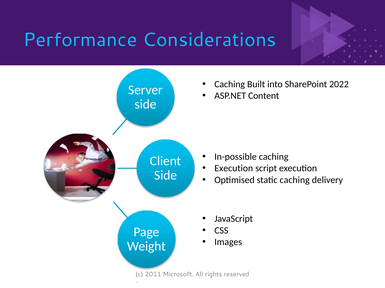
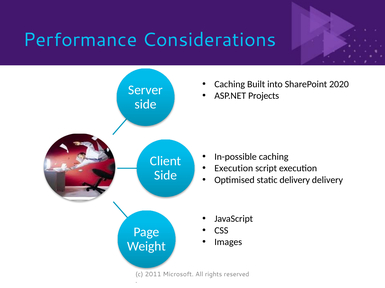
2022: 2022 -> 2020 (339, 85)
Content: Content -> Projects (264, 96)
static caching: caching -> delivery (295, 180)
